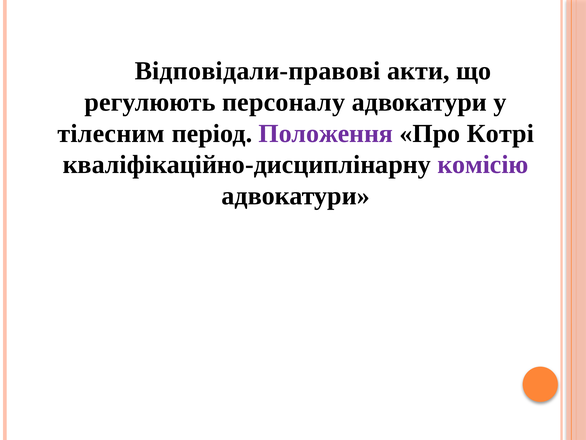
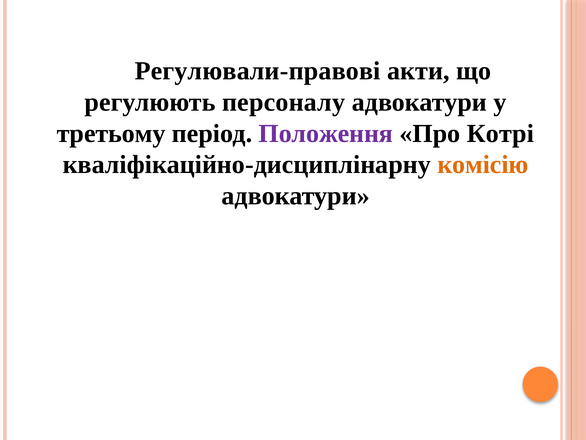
Відповідали-правові: Відповідали-правові -> Регулювали-правові (258, 71)
тілесним: тілесним -> третьому (111, 133)
комісію colour: purple -> orange (483, 165)
